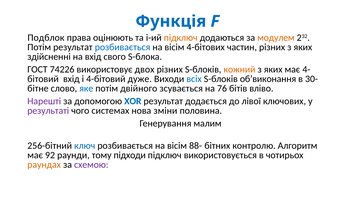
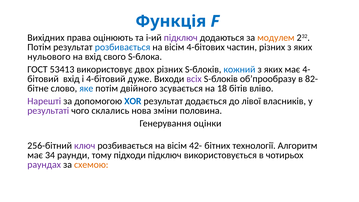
Подблок: Подблок -> Вихідних (46, 38)
підключ colour: orange -> purple (181, 38)
здійсненні: здійсненні -> нульового (49, 57)
74226: 74226 -> 53413 (62, 69)
кожний colour: orange -> blue (239, 69)
всіх colour: blue -> purple (194, 79)
об’виконання: об’виконання -> об’прообразу (268, 79)
30-: 30- -> 82- (312, 79)
76: 76 -> 18 (222, 88)
ключових: ключових -> власників (285, 101)
системах: системах -> склались (110, 111)
малим: малим -> оцінки (207, 123)
ключ colour: blue -> purple (85, 146)
88-: 88- -> 42- (196, 146)
контролю: контролю -> технології (254, 146)
92: 92 -> 34 (50, 155)
раундах colour: orange -> purple (44, 165)
схемою colour: purple -> orange (91, 165)
